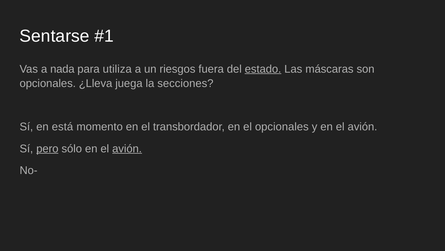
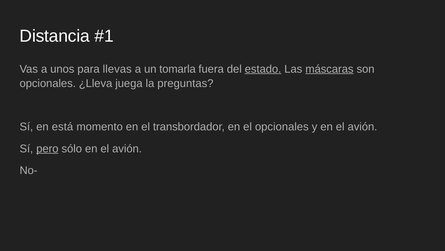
Sentarse: Sentarse -> Distancia (55, 36)
nada: nada -> unos (62, 69)
utiliza: utiliza -> llevas (117, 69)
riesgos: riesgos -> tomarla (178, 69)
máscaras underline: none -> present (329, 69)
secciones: secciones -> preguntas (185, 83)
avión underline: present -> none (127, 148)
